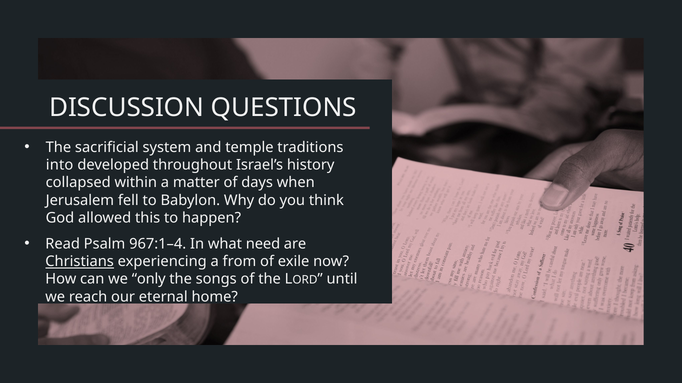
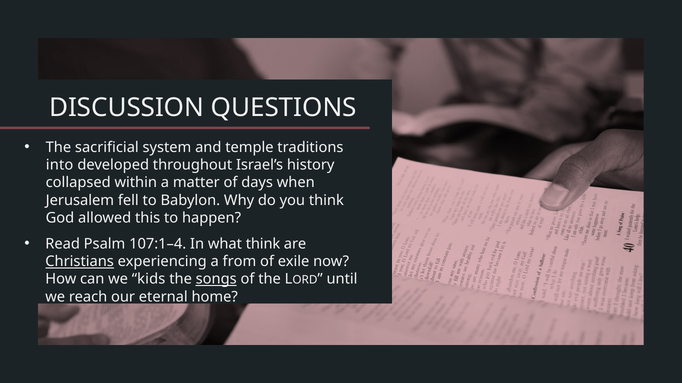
967:1–4: 967:1–4 -> 107:1–4 (158, 244)
what need: need -> think (263, 244)
only: only -> kids (149, 280)
songs underline: none -> present (216, 280)
